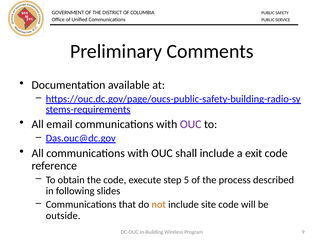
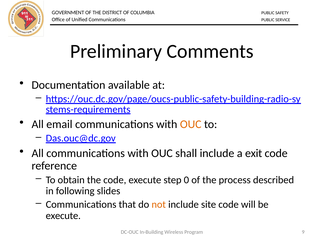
OUC colour: purple -> orange (191, 124)
5: 5 -> 0 (186, 180)
outside: outside -> execute (63, 216)
